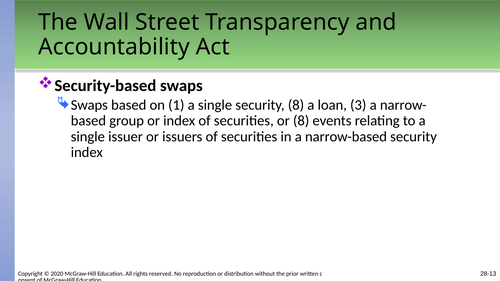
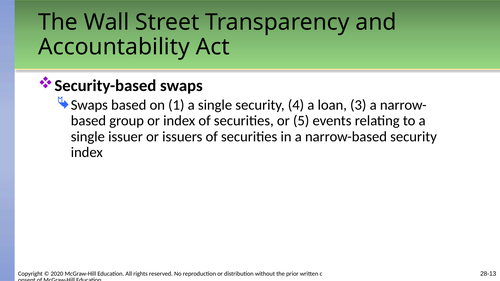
security 8: 8 -> 4 (296, 105)
or 8: 8 -> 5 (301, 121)
